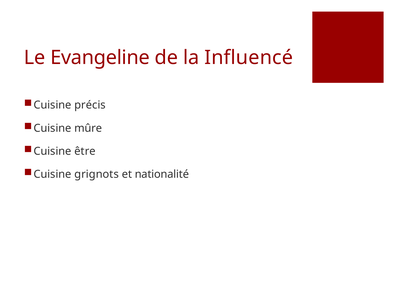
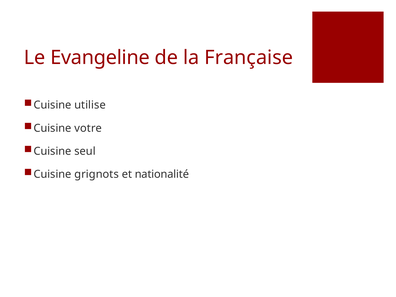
Influencé: Influencé -> Française (249, 58)
précis: précis -> utilise (90, 105)
mûre: mûre -> votre (88, 128)
être: être -> seul (85, 151)
